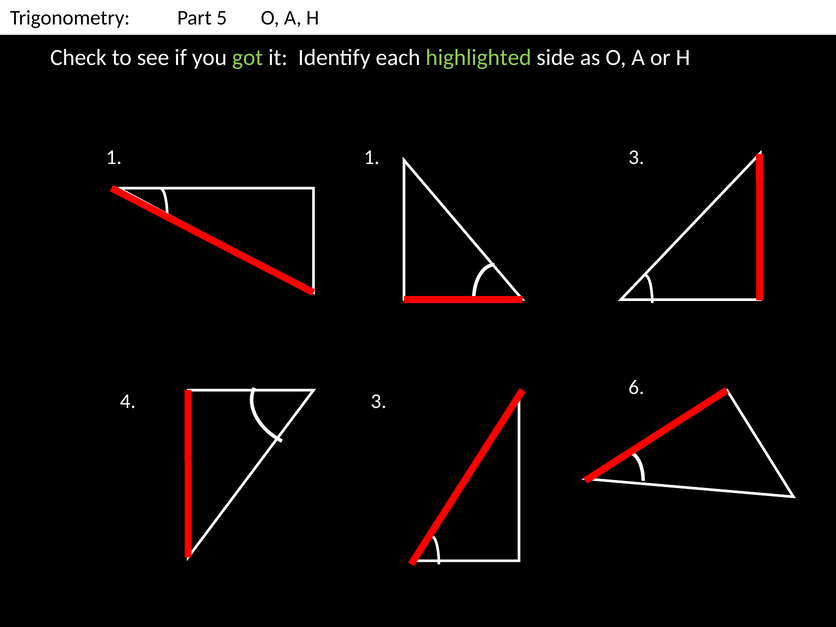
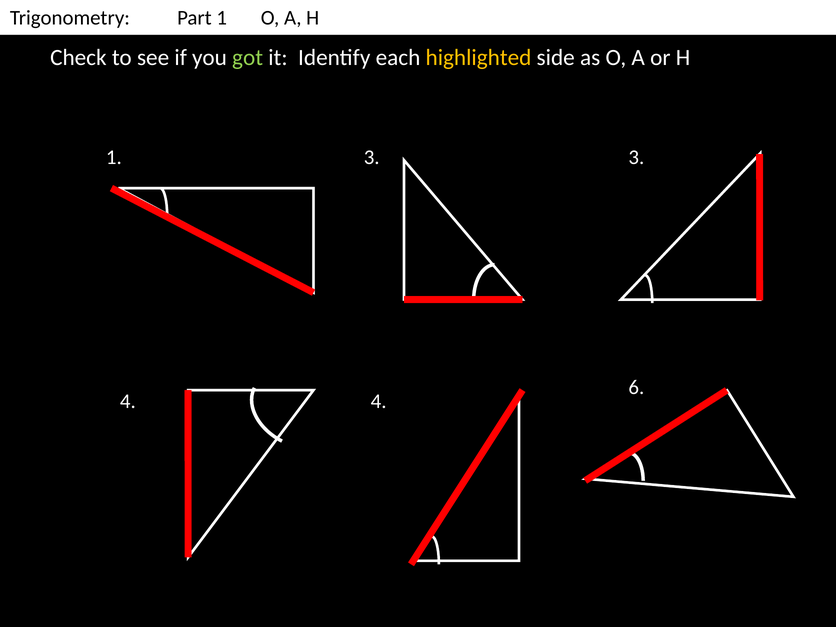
Part 5: 5 -> 1 (222, 18)
highlighted colour: light green -> yellow (478, 57)
1 1: 1 -> 3 (372, 157)
4 3: 3 -> 4 (379, 401)
